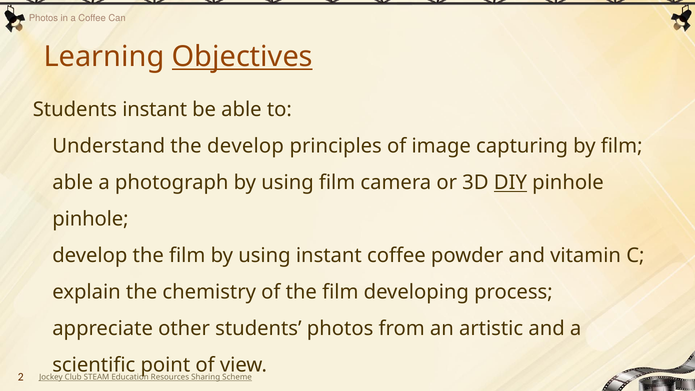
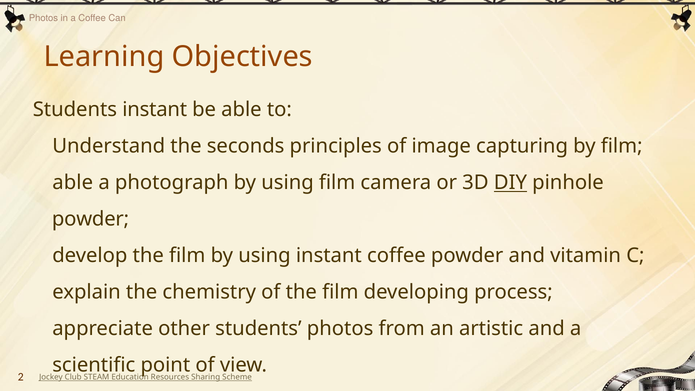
Objectives underline: present -> none (242, 57)
the develop: develop -> seconds (246, 146)
pinhole: pinhole -> powder (91, 219)
